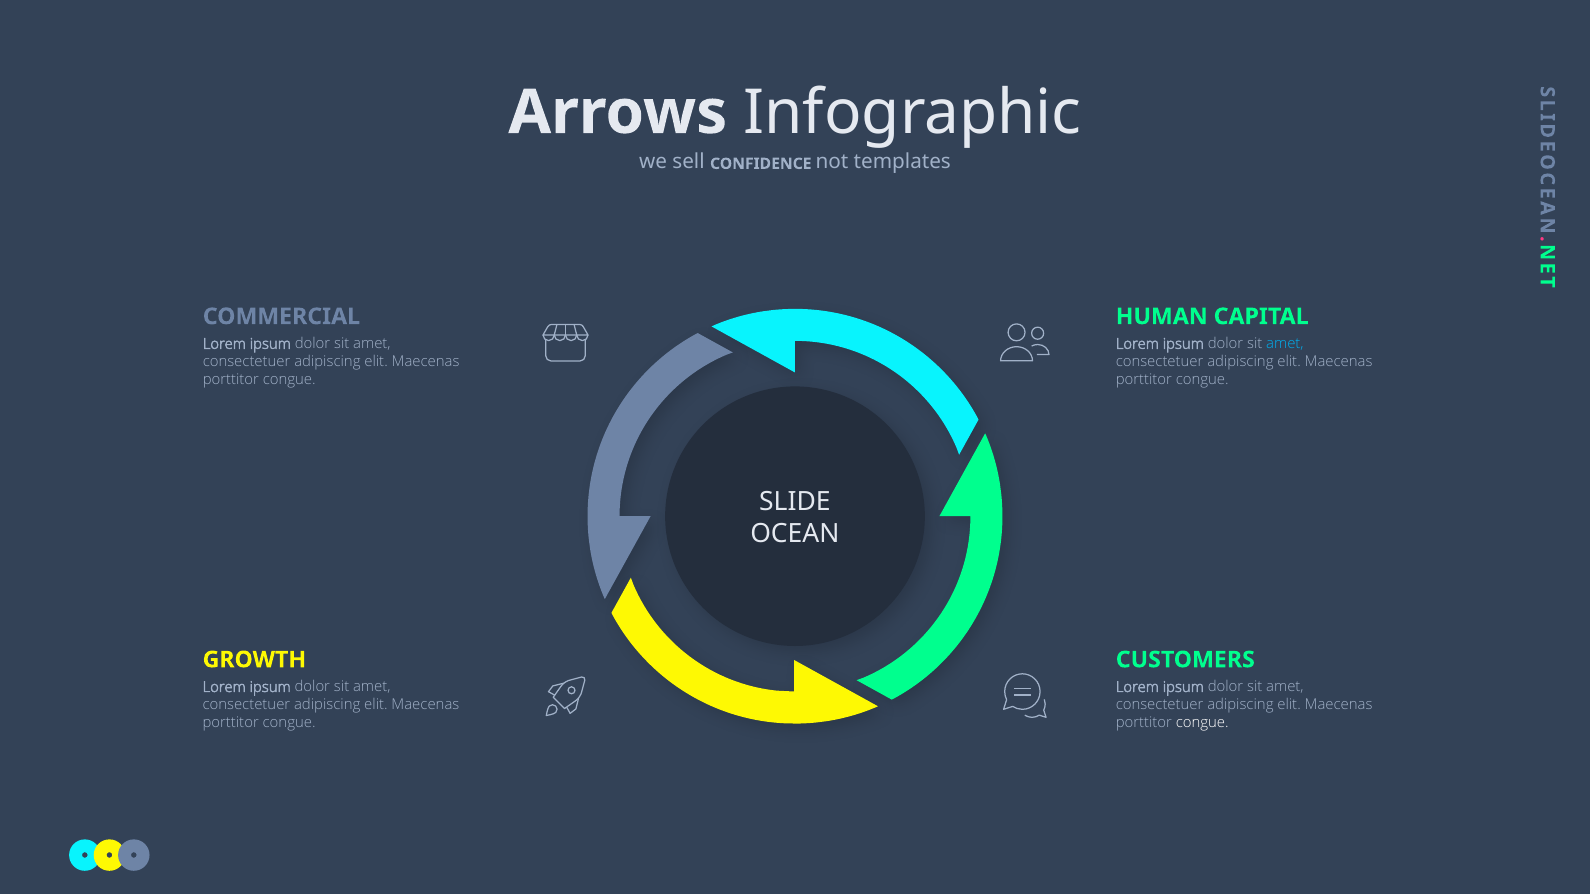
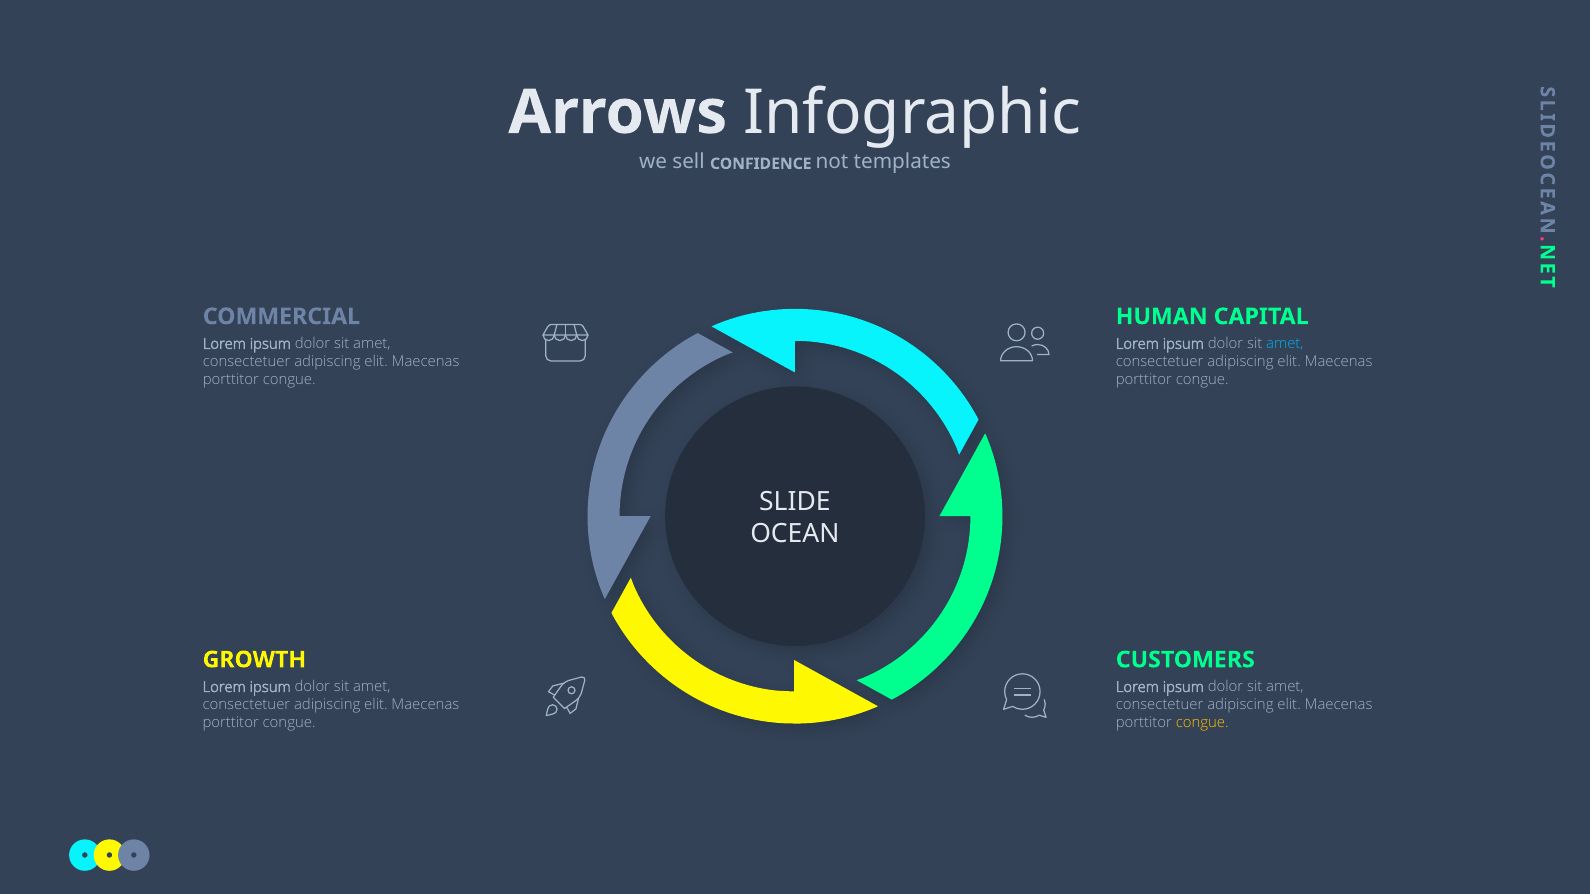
congue colour: white -> yellow (1202, 723)
